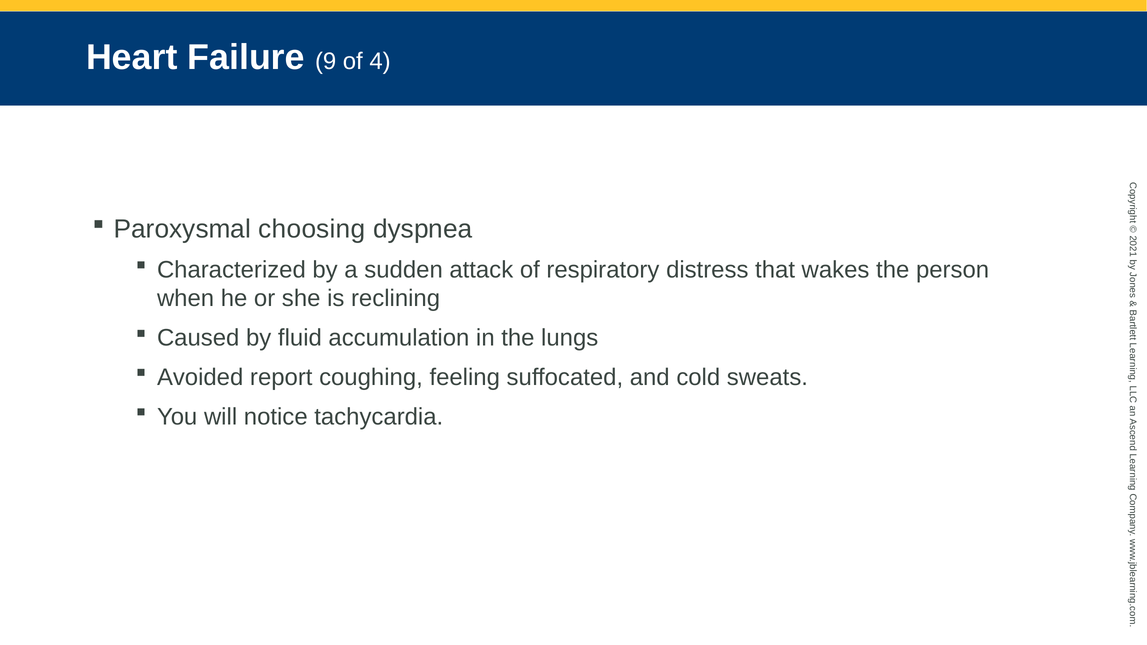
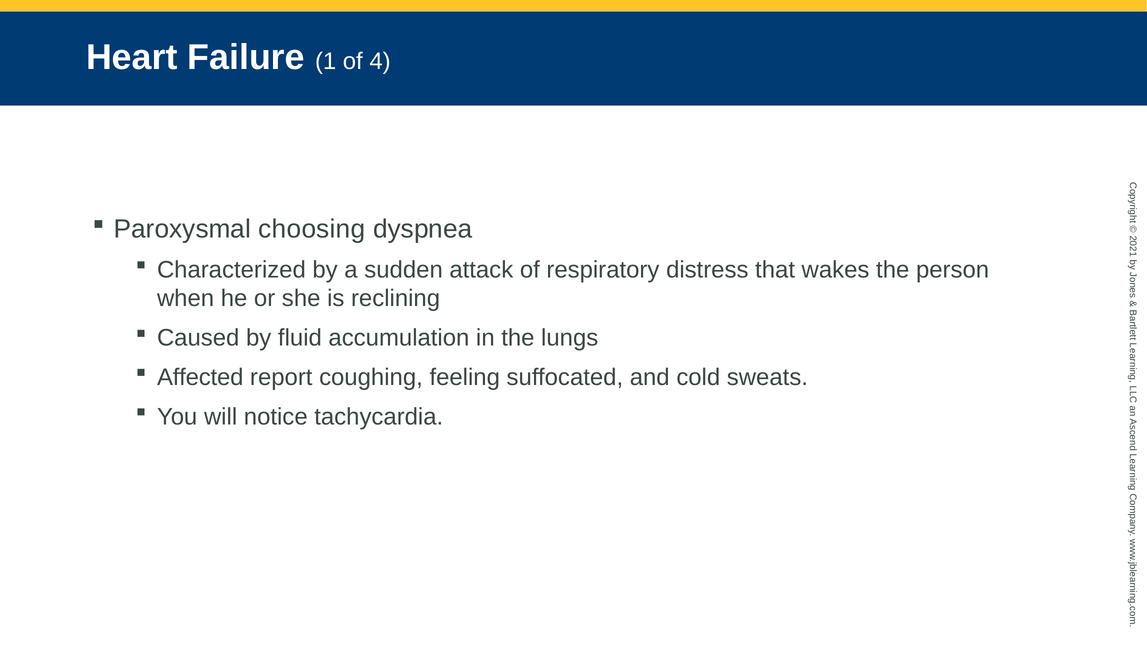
Failure 9: 9 -> 1 (326, 62)
Avoided: Avoided -> Affected (200, 378)
